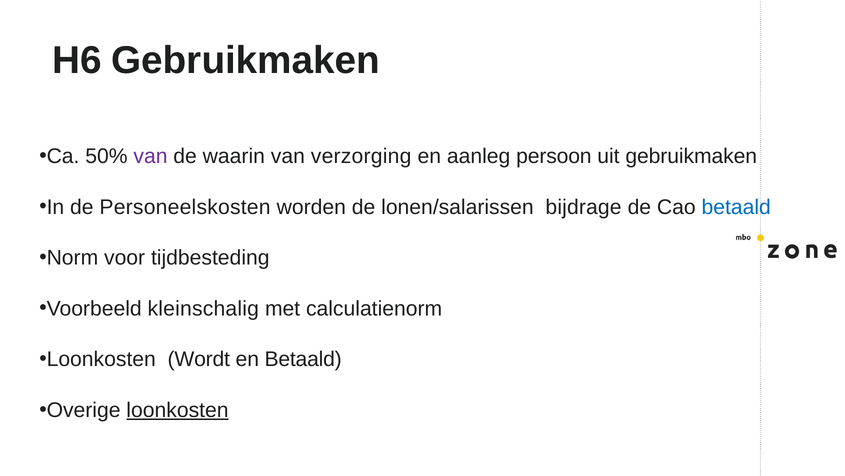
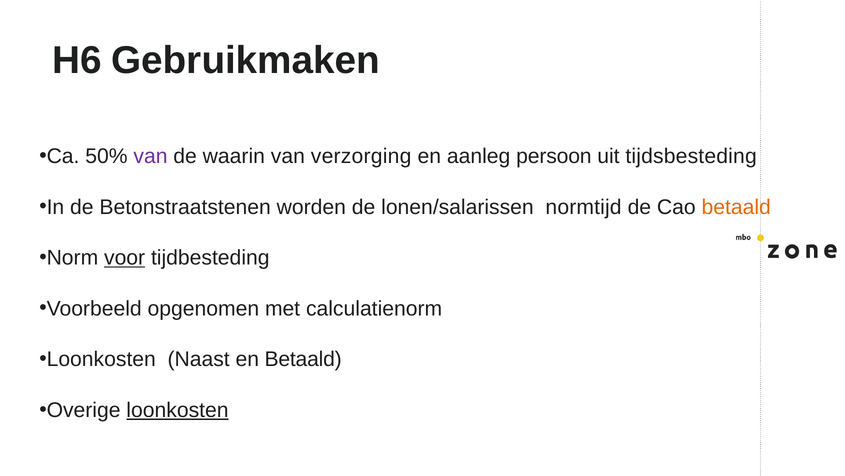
uit gebruikmaken: gebruikmaken -> tijdsbesteding (691, 156)
Personeelskosten: Personeelskosten -> Betonstraatstenen (185, 207)
bijdrage: bijdrage -> normtijd (584, 207)
betaald colour: blue -> orange (736, 207)
voor underline: none -> present (125, 258)
kleinschalig: kleinschalig -> opgenomen (203, 308)
Wordt: Wordt -> Naast (199, 359)
